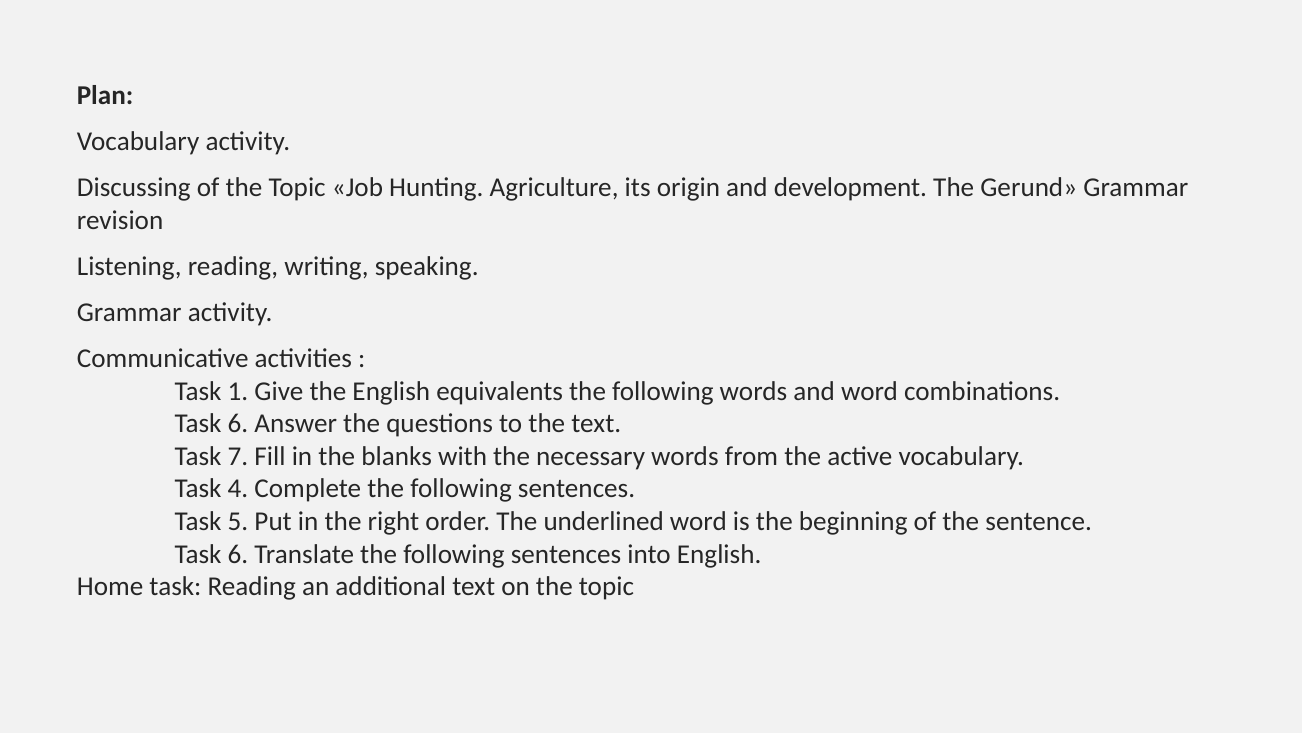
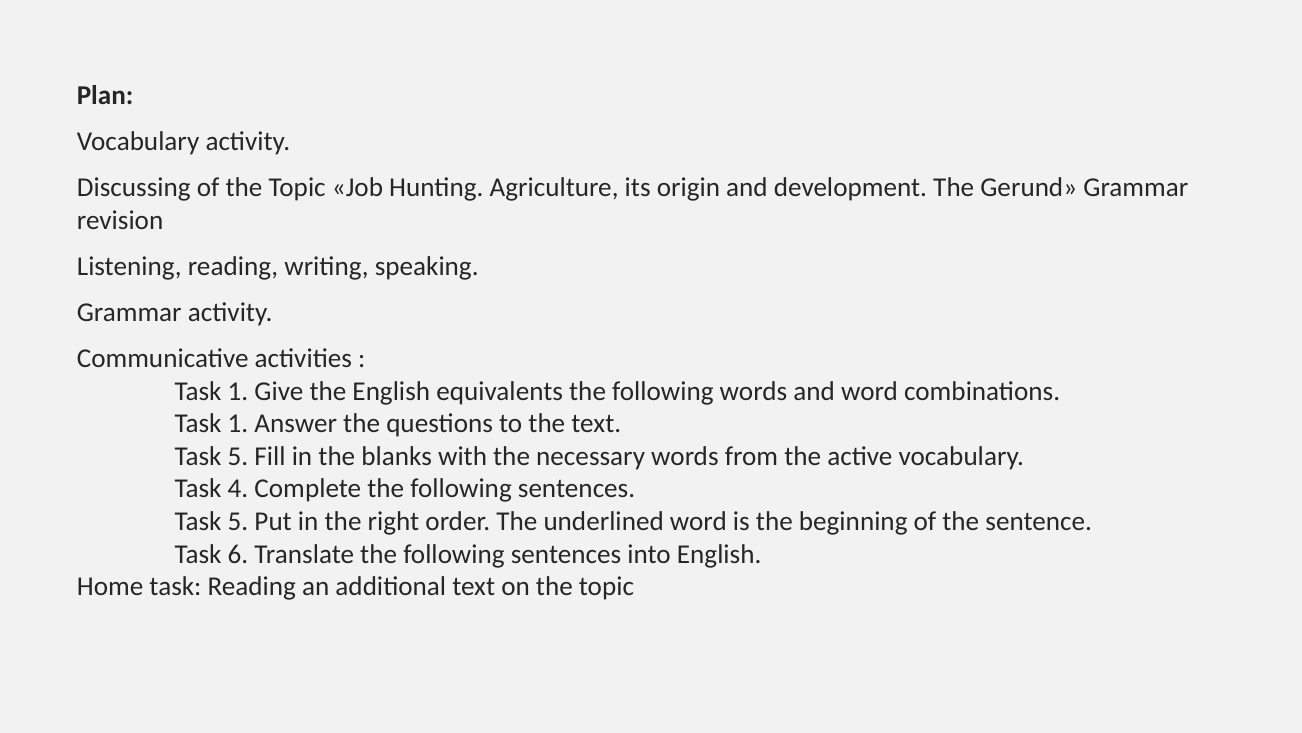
6: 6 -> 1 (238, 423)
7: 7 -> 5 (238, 456)
